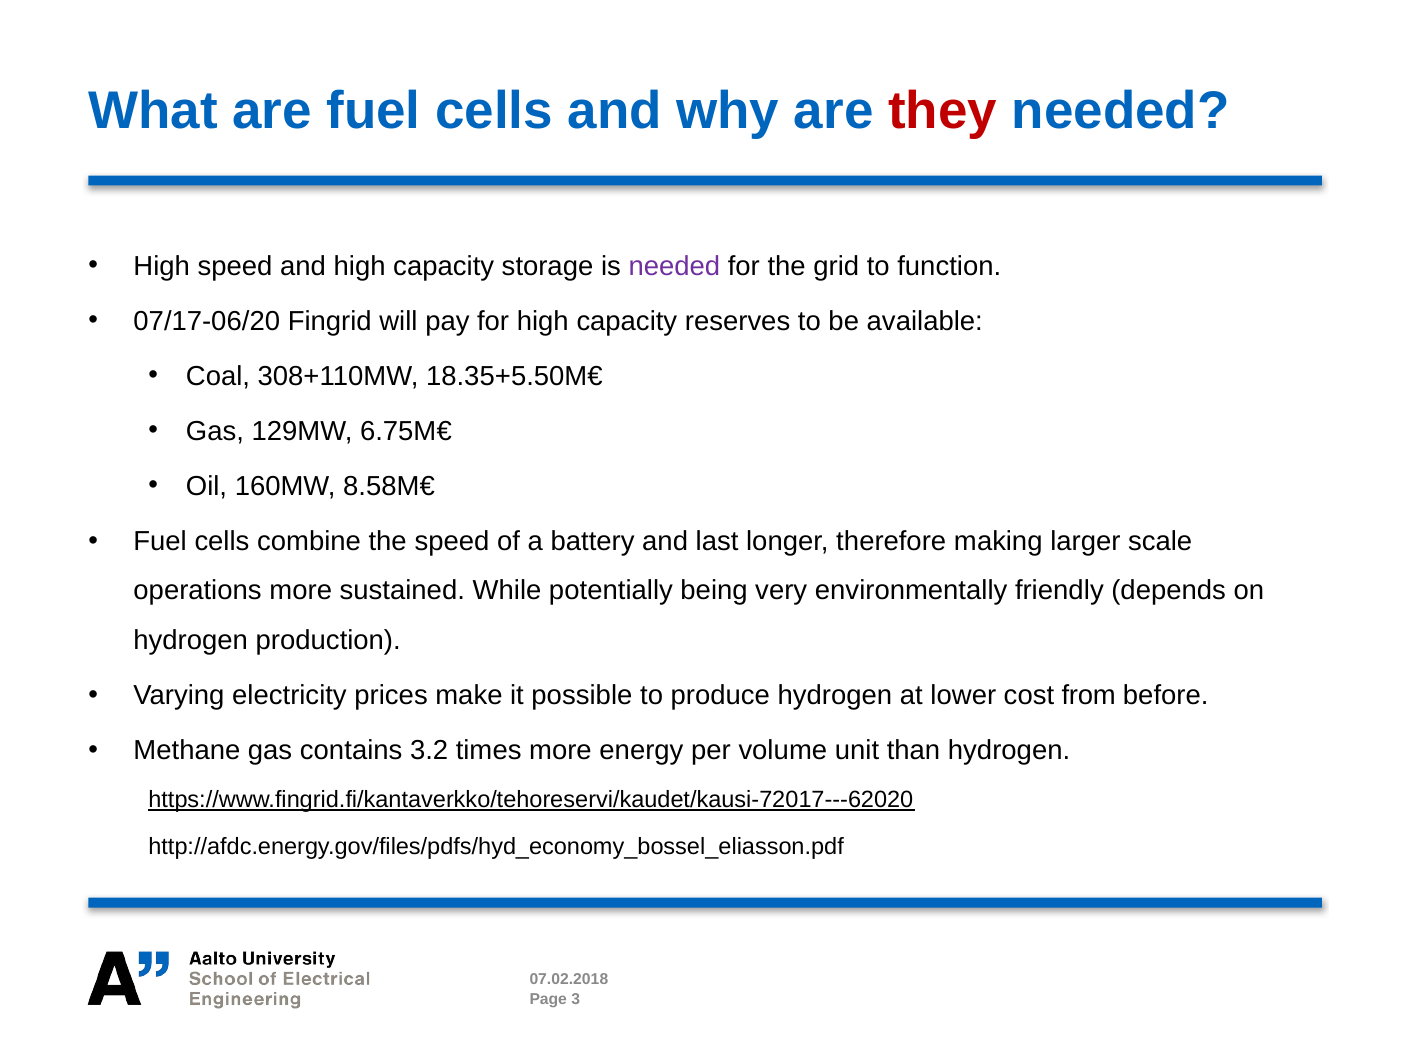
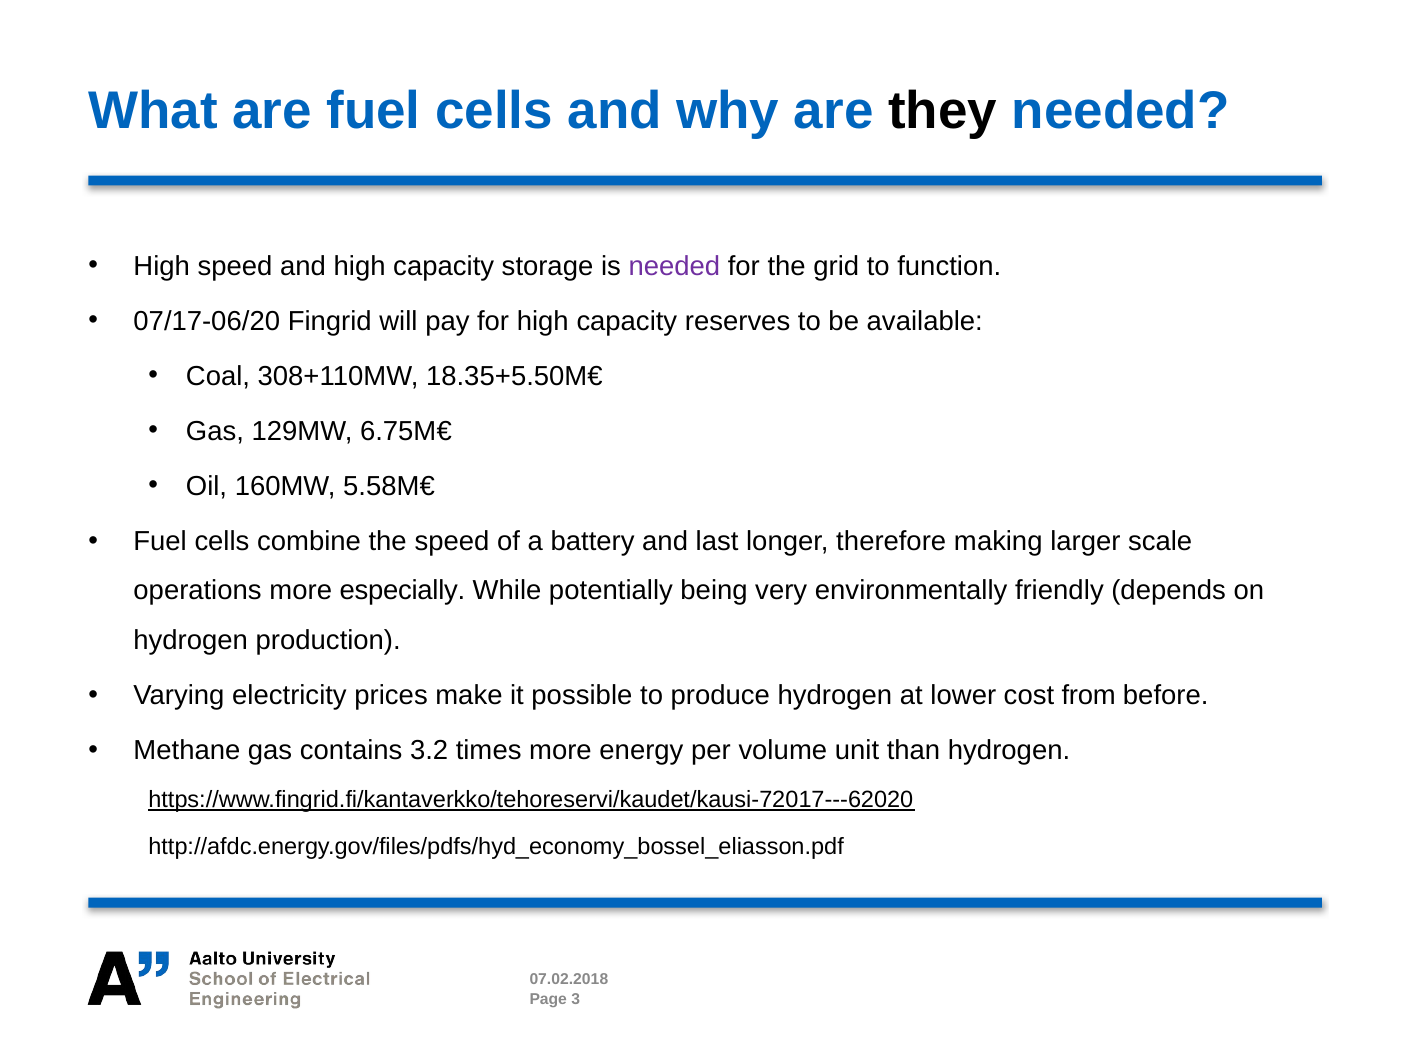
they colour: red -> black (943, 111)
8.58M€: 8.58M€ -> 5.58M€ (389, 486)
sustained: sustained -> especially (402, 591)
